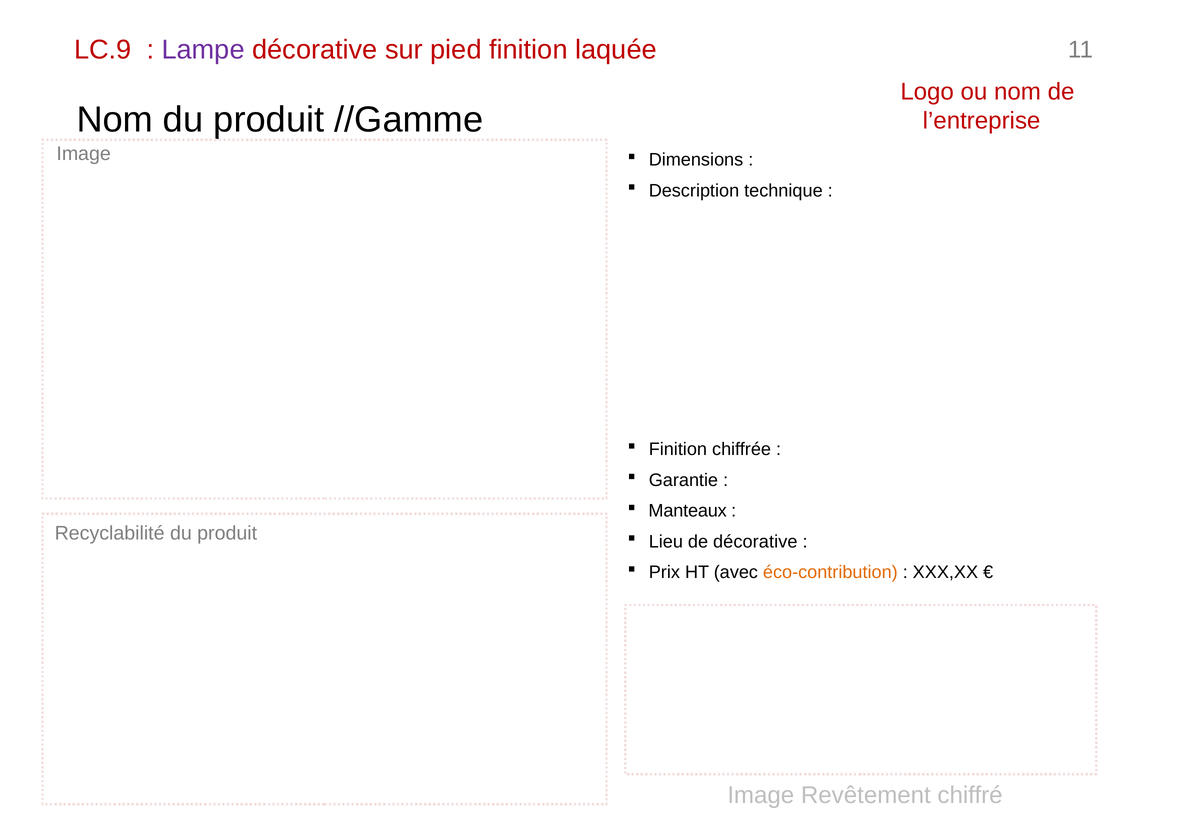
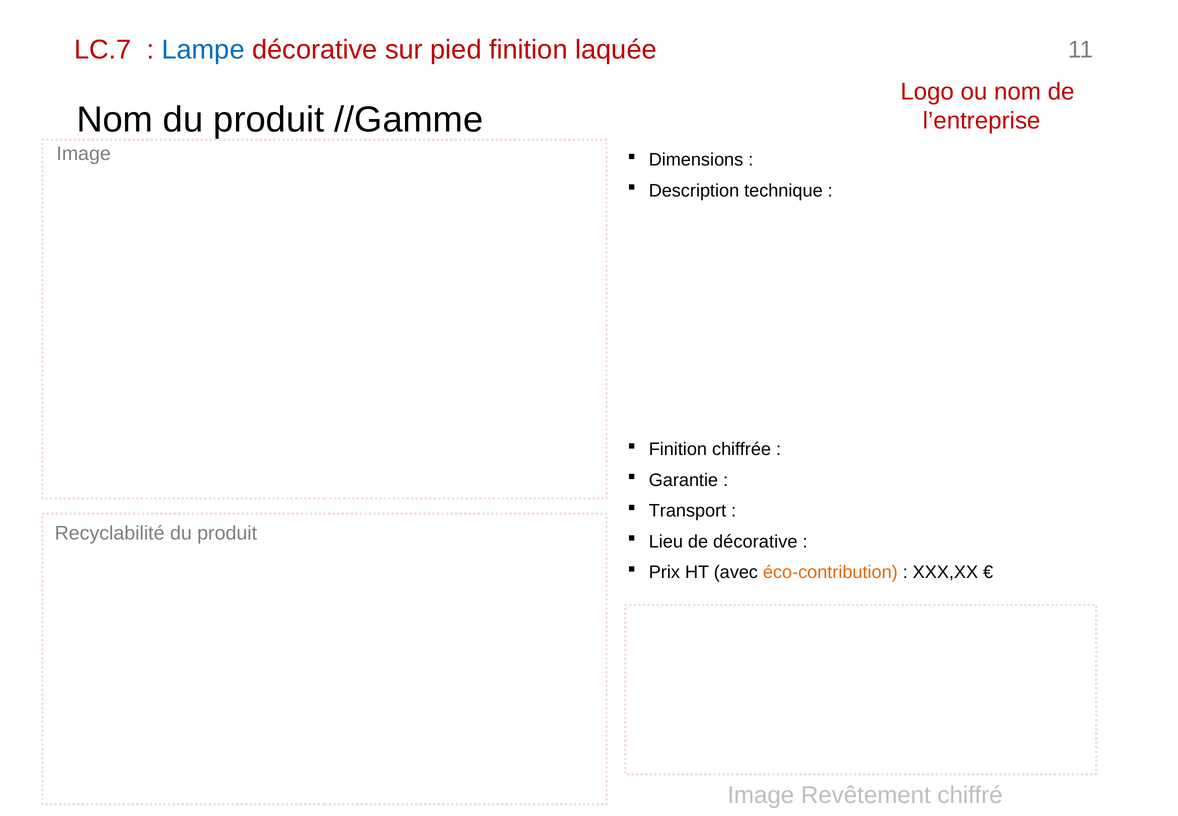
LC.9: LC.9 -> LC.7 (103, 50)
Lampe colour: purple -> blue (203, 50)
Manteaux: Manteaux -> Transport (688, 511)
